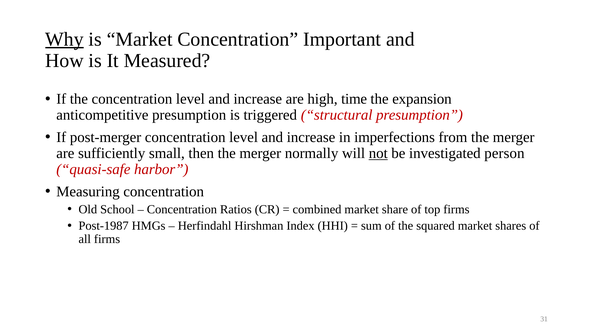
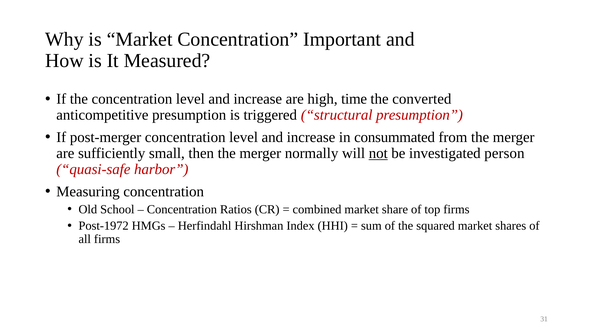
Why underline: present -> none (64, 39)
expansion: expansion -> converted (422, 99)
imperfections: imperfections -> consummated (395, 137)
Post-1987: Post-1987 -> Post-1972 (104, 226)
